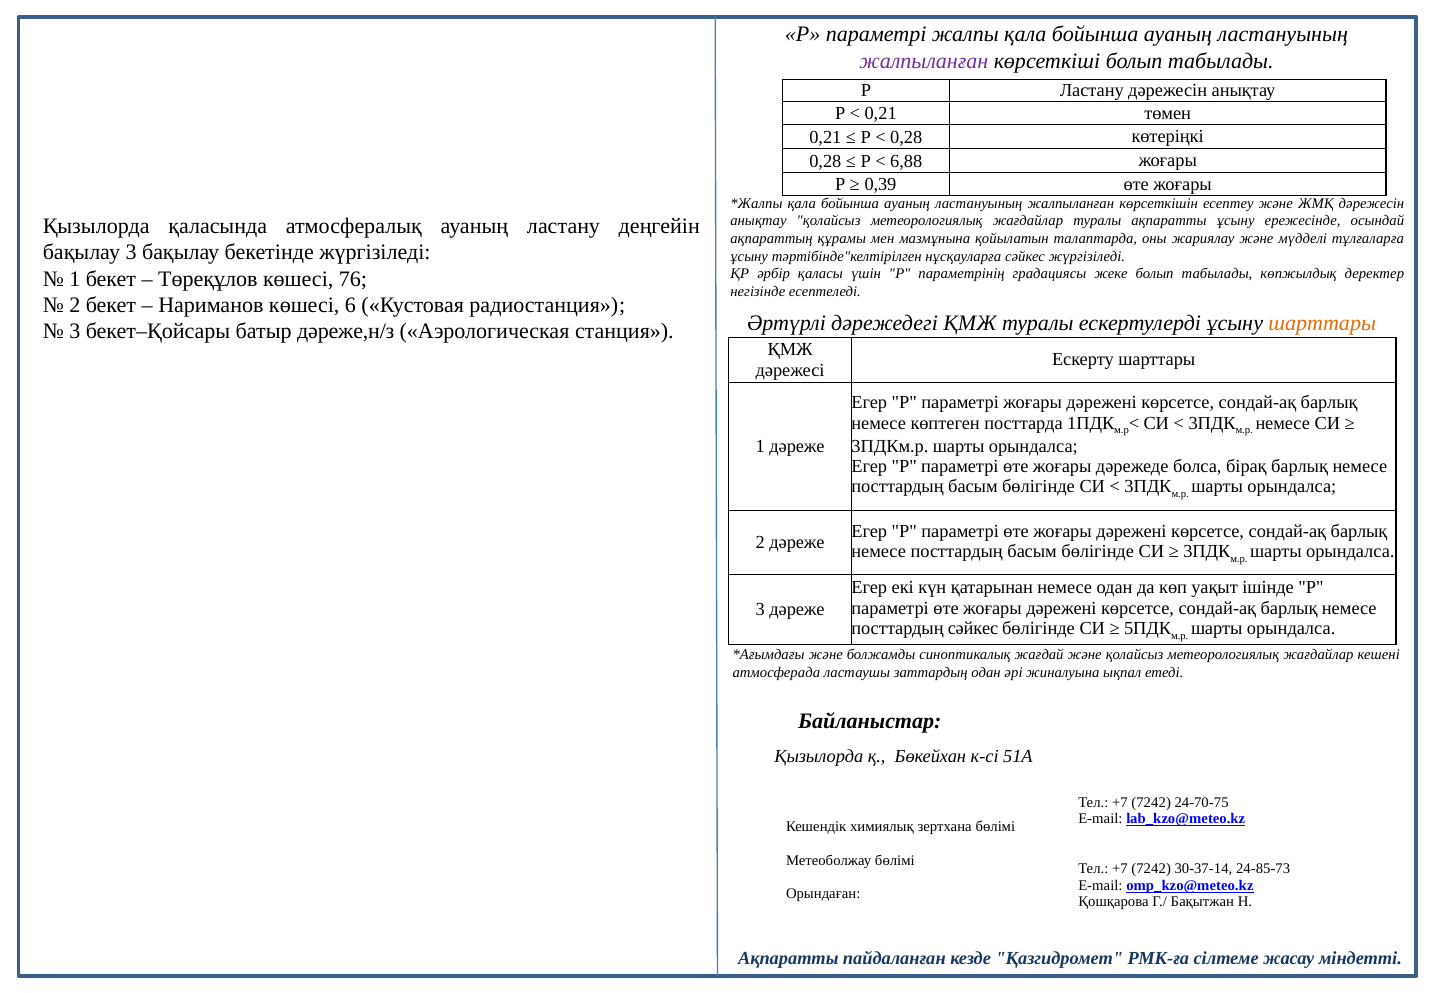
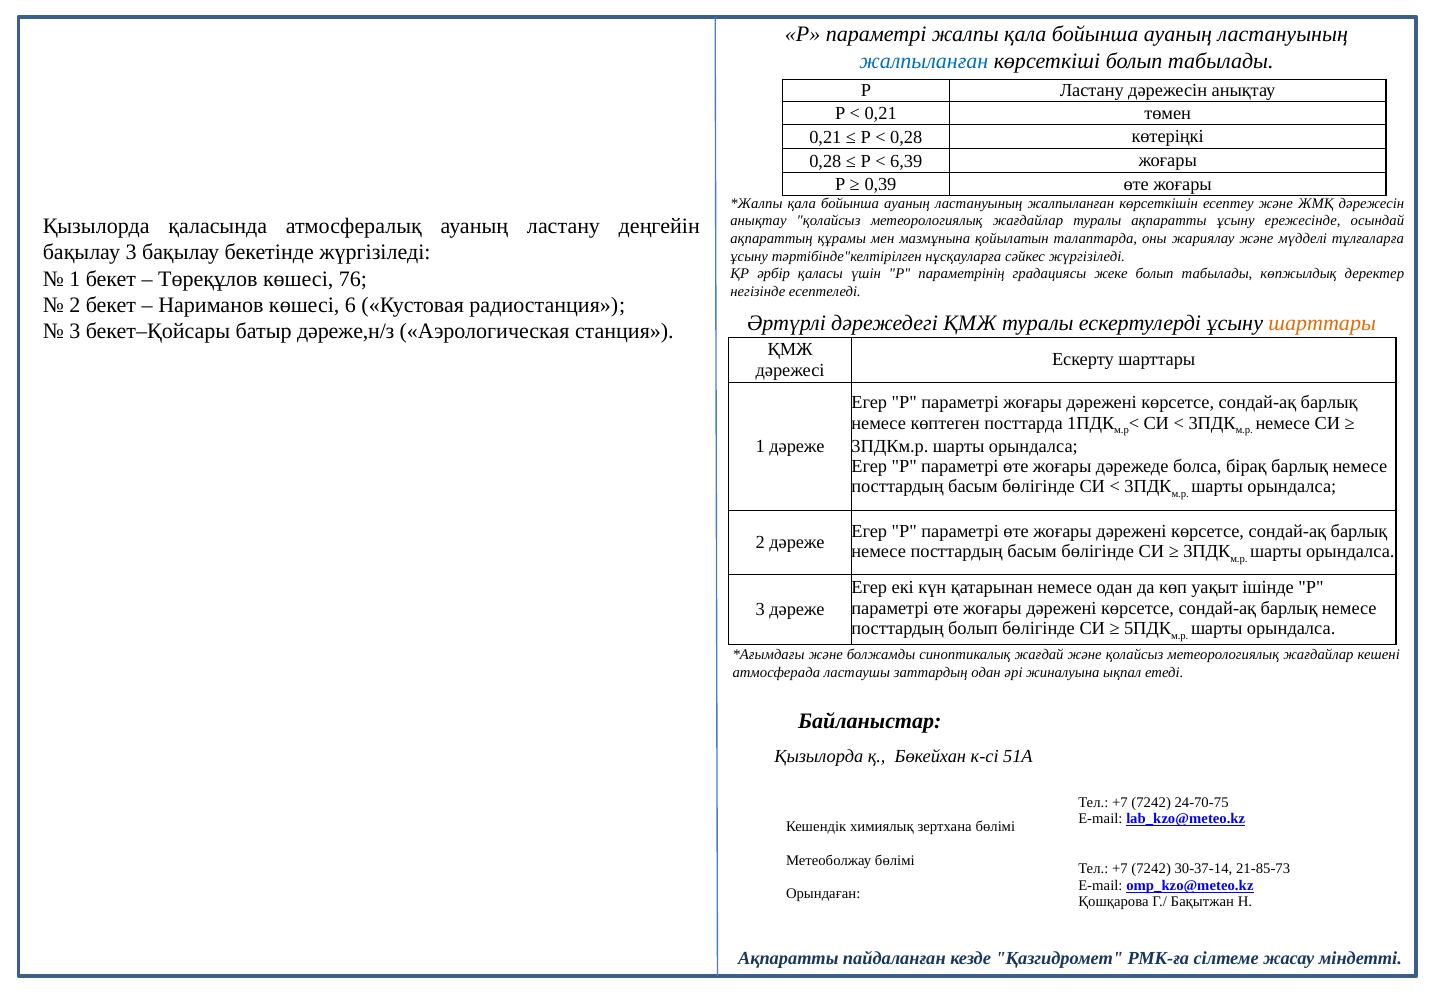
жалпыланған colour: purple -> blue (924, 61)
6,88: 6,88 -> 6,39 (906, 161)
посттардың сәйкес: сәйкес -> болып (973, 629)
24-85-73: 24-85-73 -> 21-85-73 (1263, 869)
